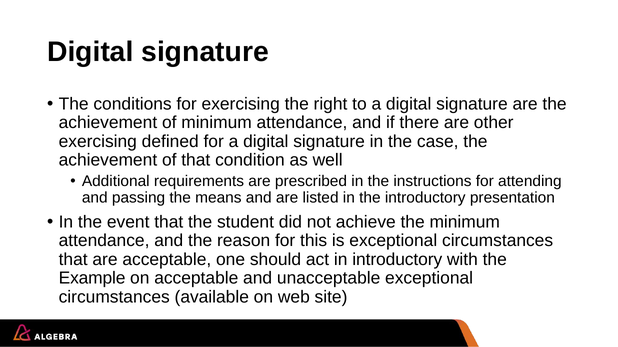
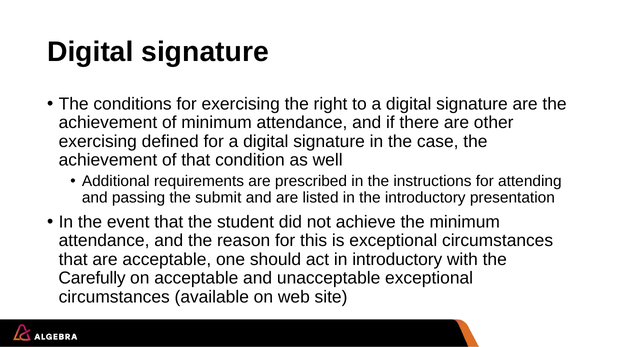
means: means -> submit (218, 198)
Example: Example -> Carefully (92, 279)
